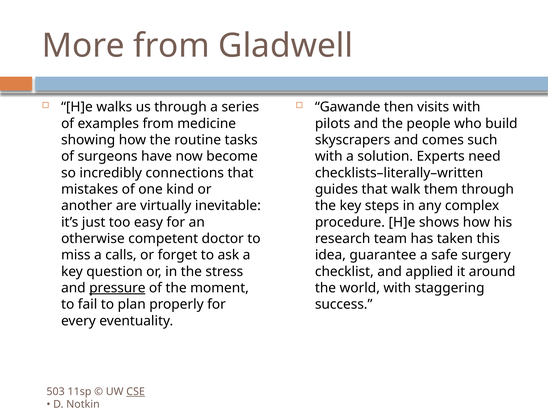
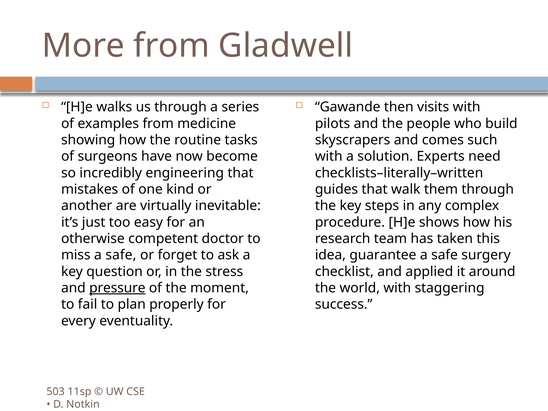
connections: connections -> engineering (185, 173)
miss a calls: calls -> safe (121, 255)
CSE underline: present -> none (136, 392)
